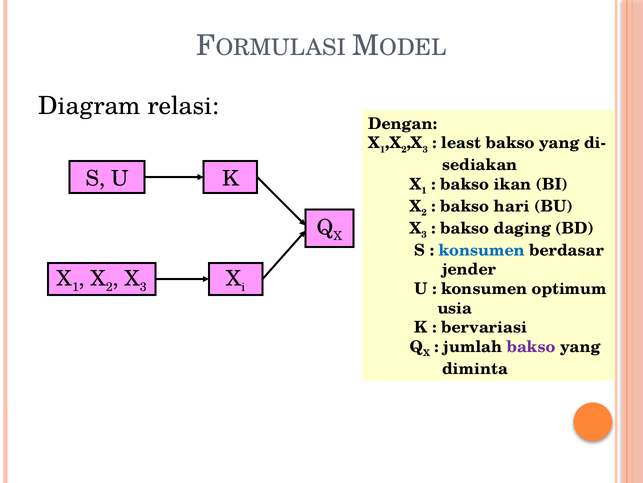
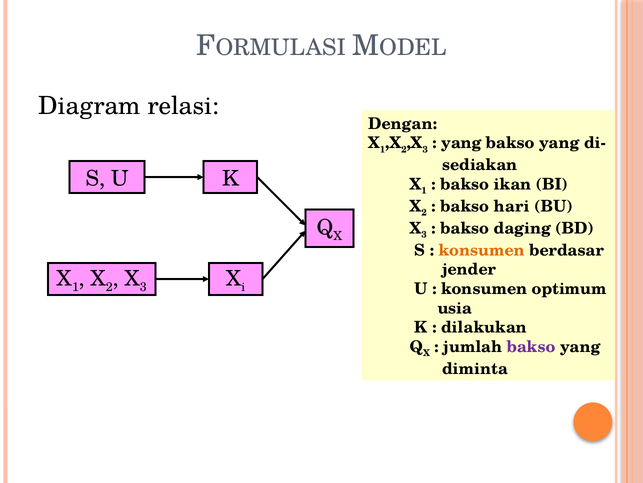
least: least -> yang (461, 143)
konsumen colour: blue -> orange (482, 250)
bervariasi: bervariasi -> dilakukan (484, 327)
